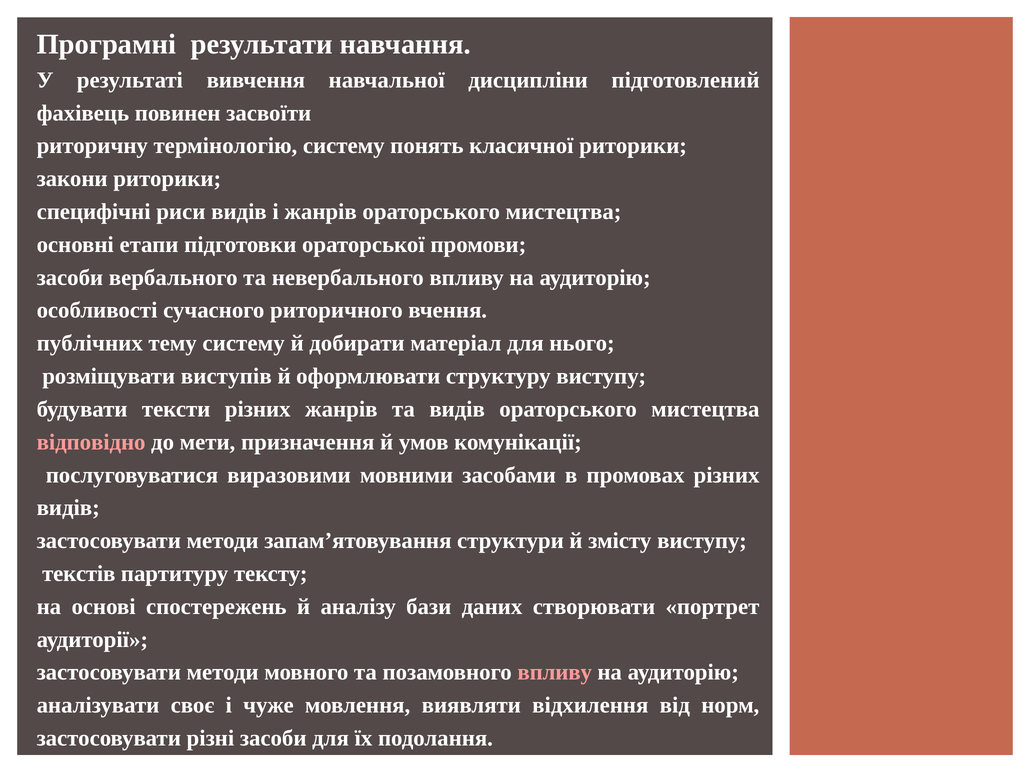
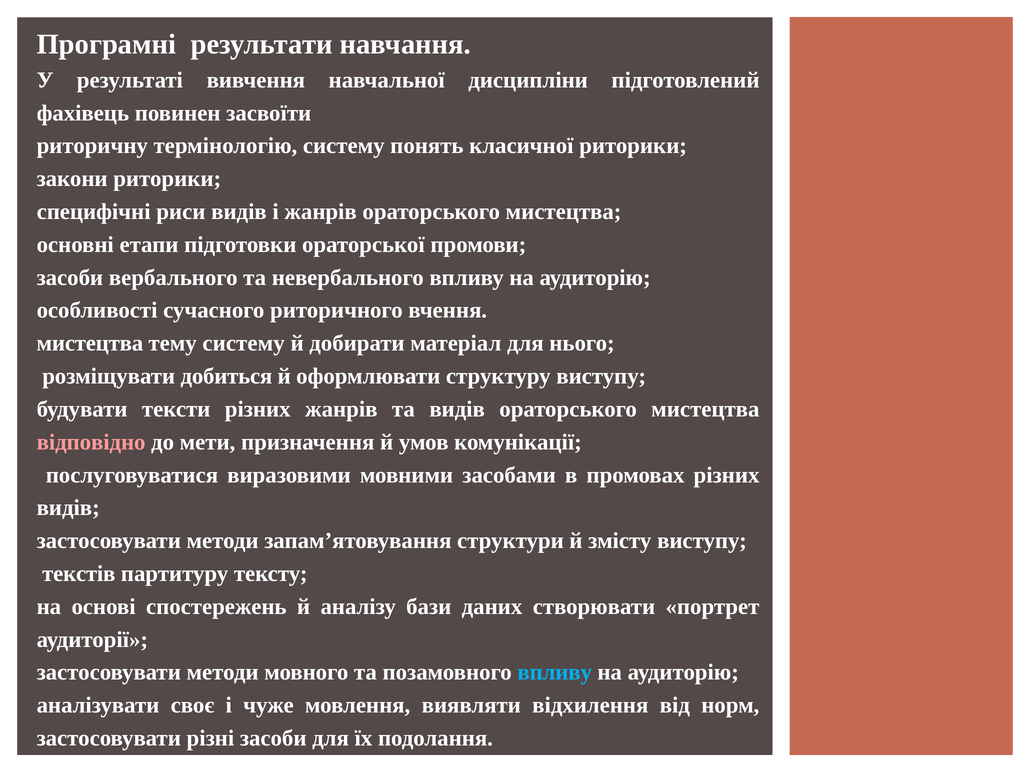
публічних: публічних -> мистецтва (90, 344)
виступів: виступів -> добиться (226, 377)
впливу colour: pink -> light blue (555, 673)
